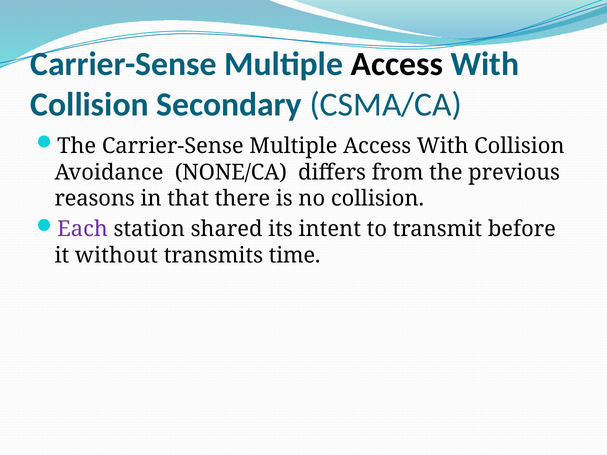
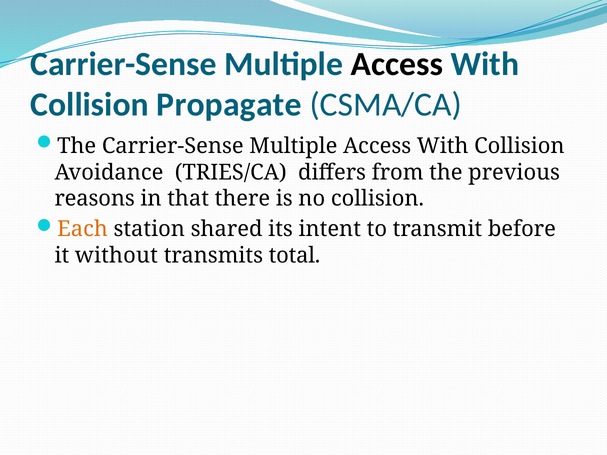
Secondary: Secondary -> Propagate (229, 105)
NONE/CA: NONE/CA -> TRIES/CA (231, 172)
Each colour: purple -> orange (82, 229)
time: time -> total (295, 256)
